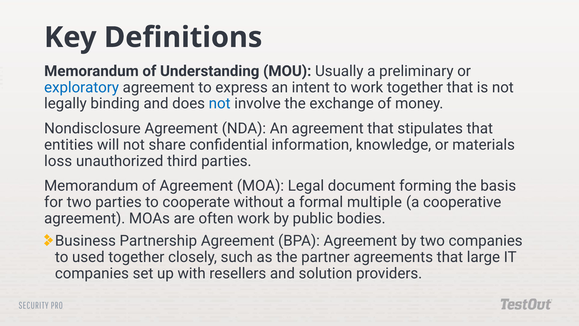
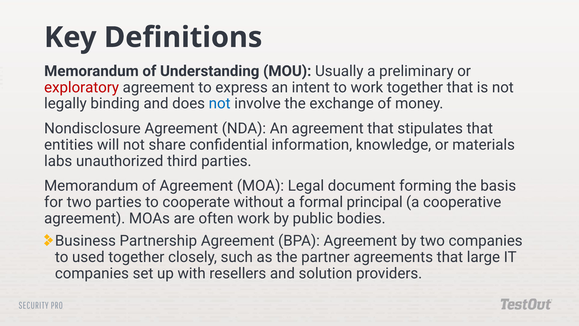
exploratory colour: blue -> red (82, 87)
loss: loss -> labs (58, 161)
multiple: multiple -> principal (375, 202)
